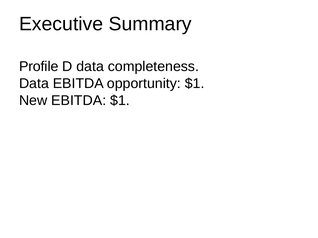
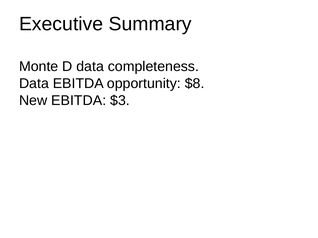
Profile: Profile -> Monte (39, 67)
opportunity $1: $1 -> $8 (195, 84)
EBITDA $1: $1 -> $3 (120, 101)
